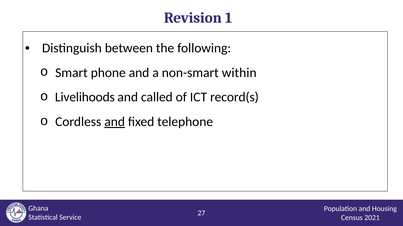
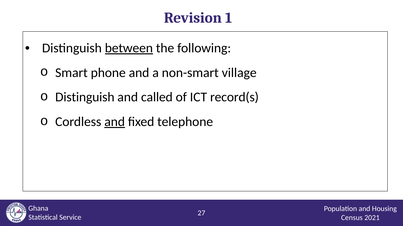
between underline: none -> present (129, 48)
within: within -> village (239, 73)
Livelihoods: Livelihoods -> Distinguish (85, 97)
